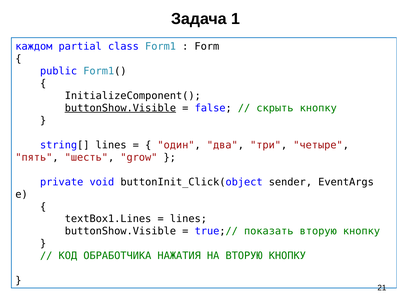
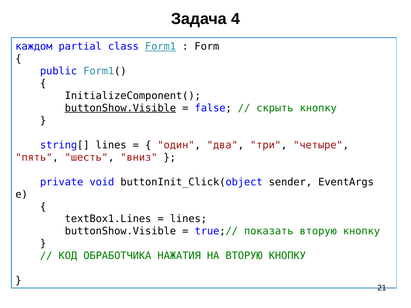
1: 1 -> 4 (235, 19)
Form1 underline: none -> present (161, 46)
grow: grow -> вниз (139, 157)
